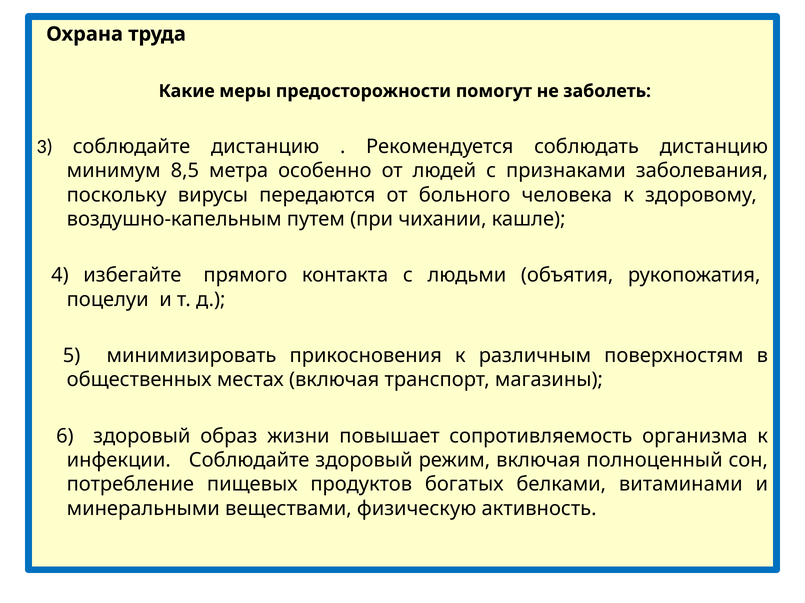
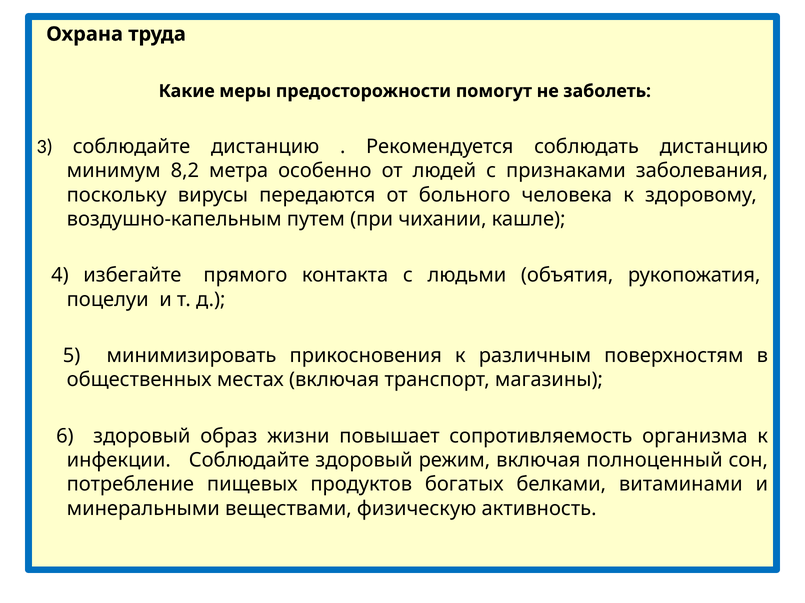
8,5: 8,5 -> 8,2 (185, 171)
